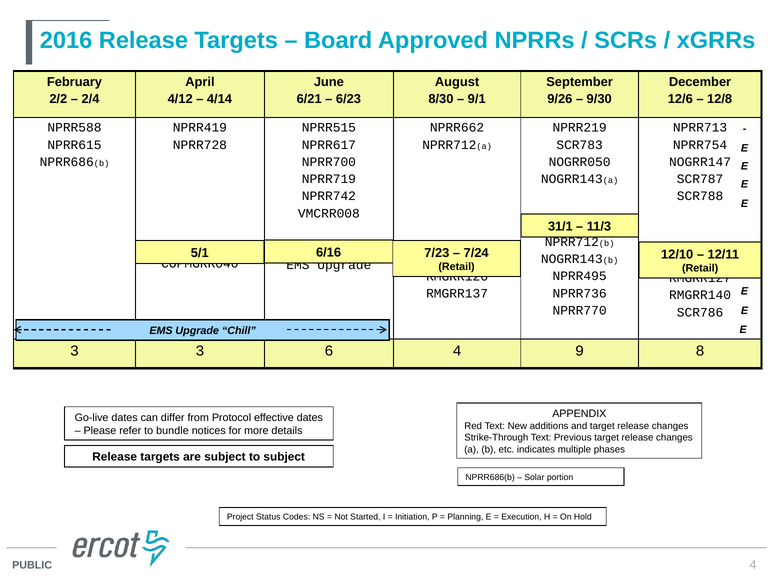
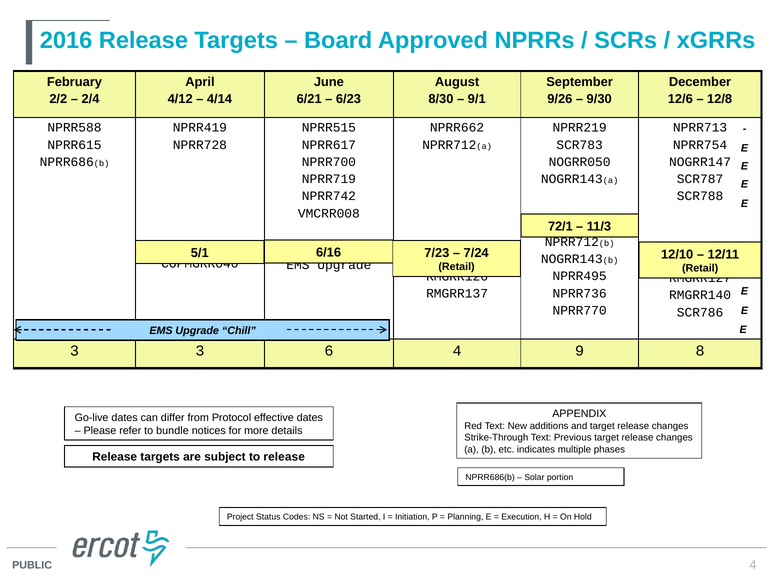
31/1: 31/1 -> 72/1 (560, 227)
to subject: subject -> release (284, 457)
